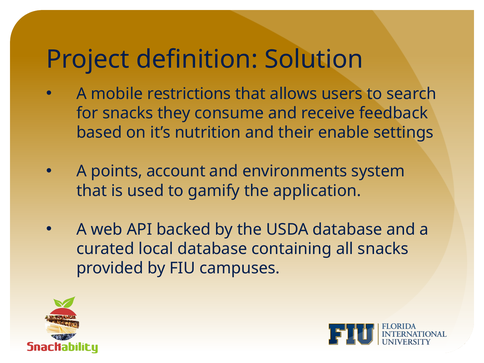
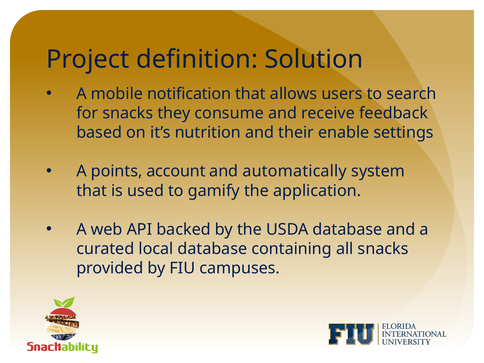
restrictions: restrictions -> notification (189, 94)
environments: environments -> automatically (295, 171)
